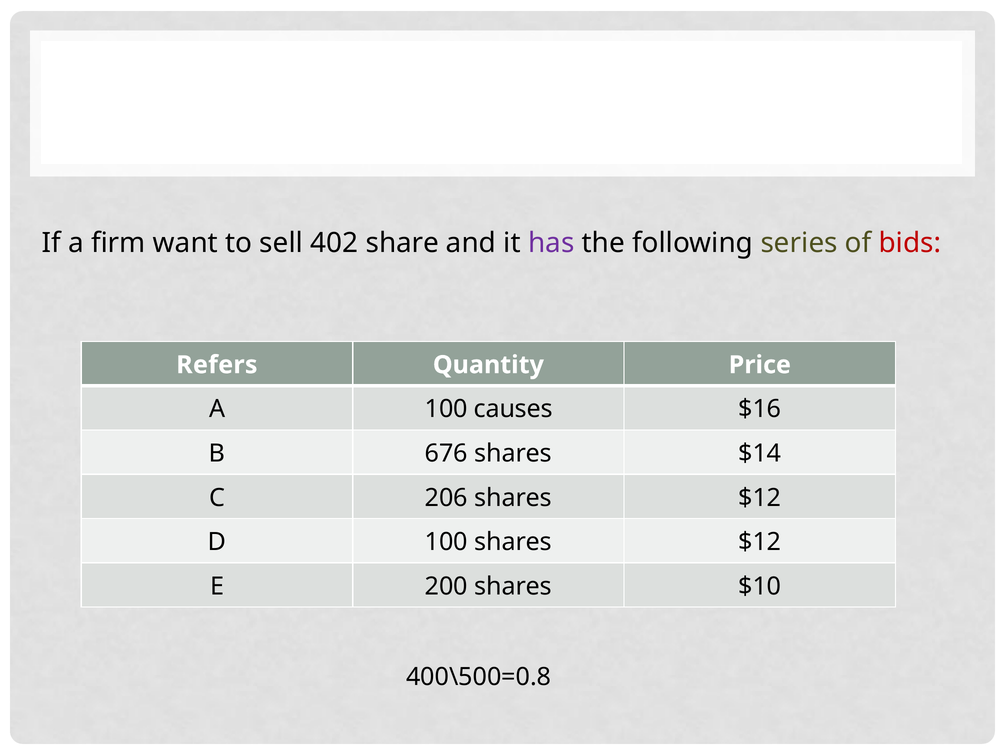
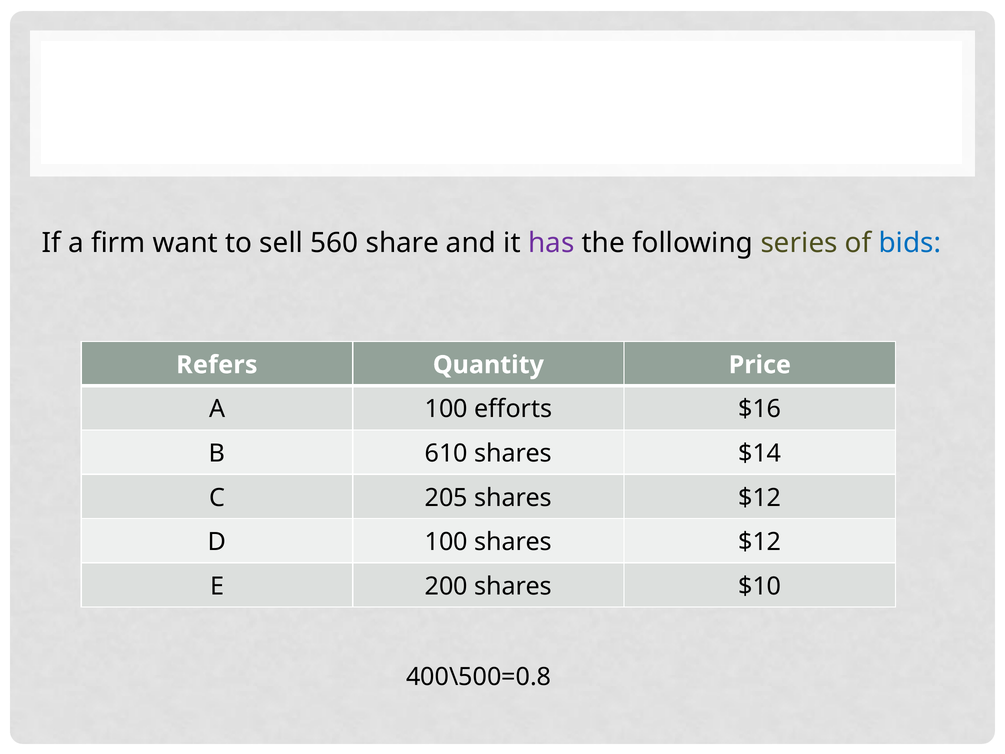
402: 402 -> 560 (334, 243)
bids colour: red -> blue (910, 243)
causes: causes -> efforts (513, 409)
676: 676 -> 610 (446, 453)
206: 206 -> 205 (446, 498)
